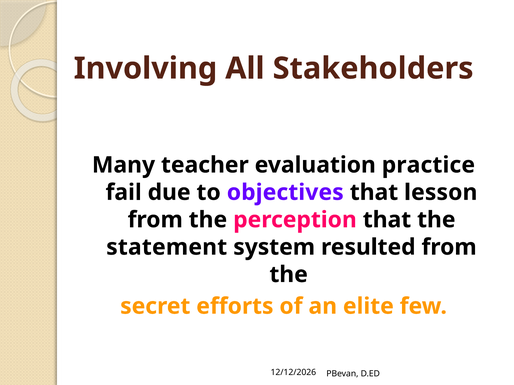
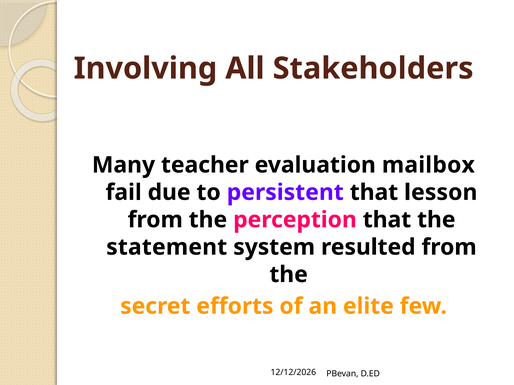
practice: practice -> mailbox (428, 165)
objectives: objectives -> persistent (285, 193)
